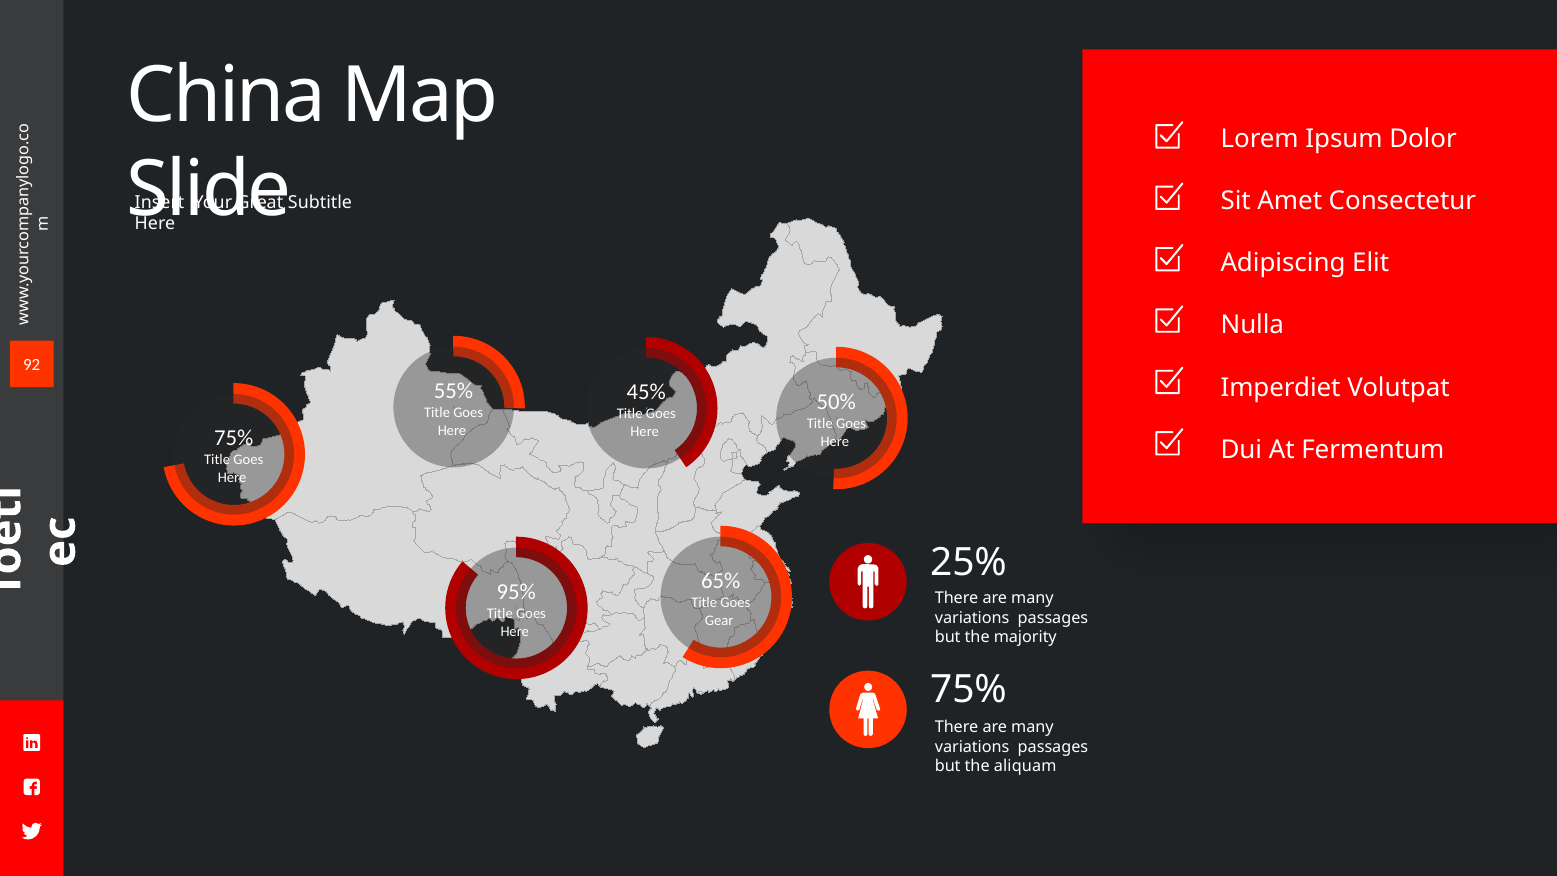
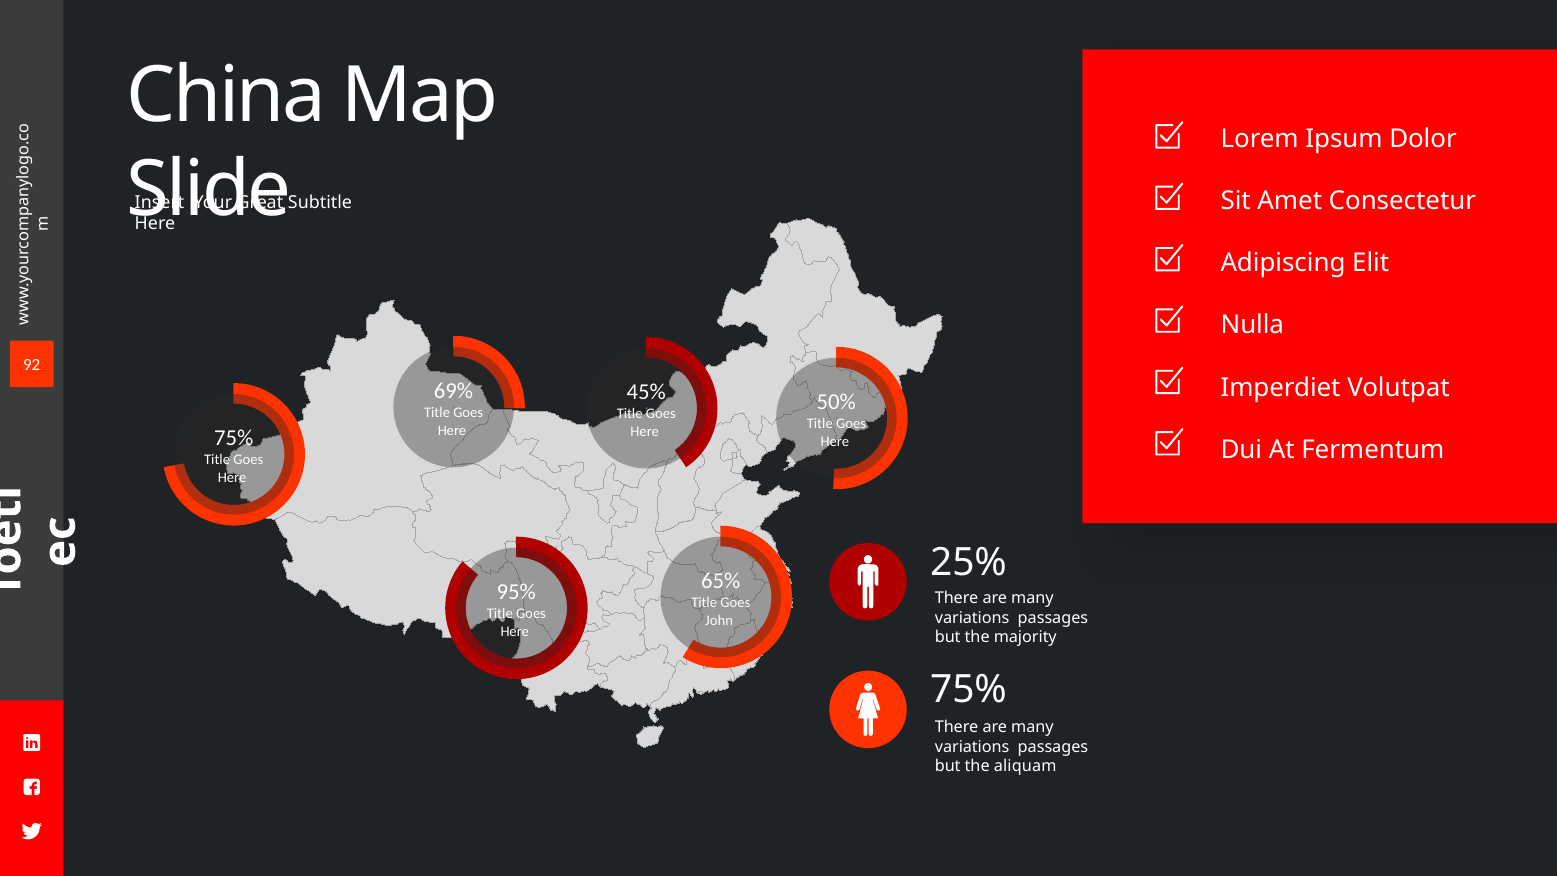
55%: 55% -> 69% (454, 391)
Gear: Gear -> John (719, 620)
